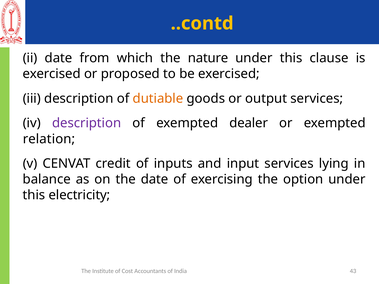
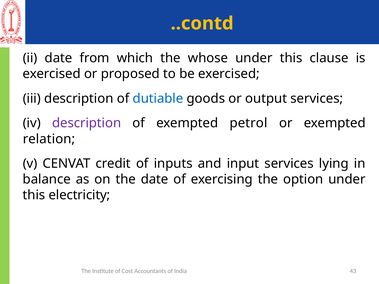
nature: nature -> whose (208, 58)
dutiable colour: orange -> blue (158, 99)
dealer: dealer -> petrol (249, 123)
